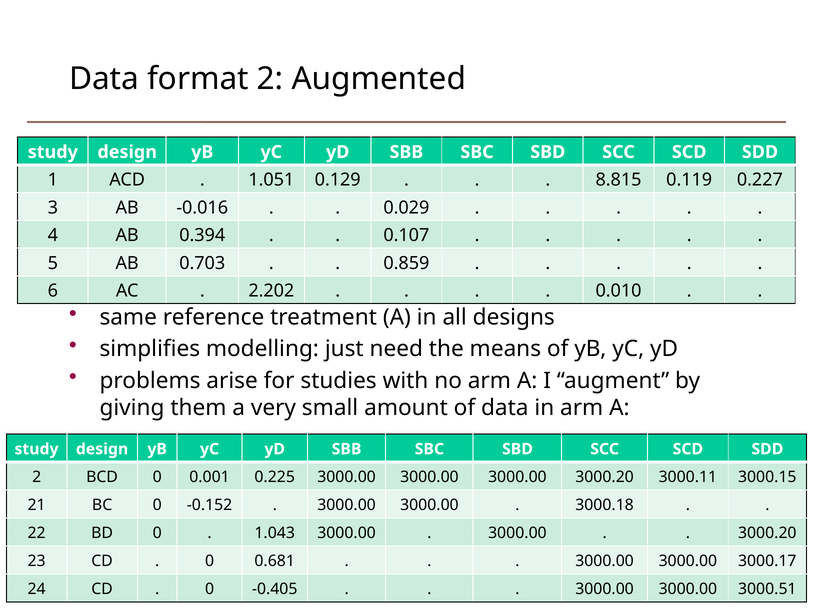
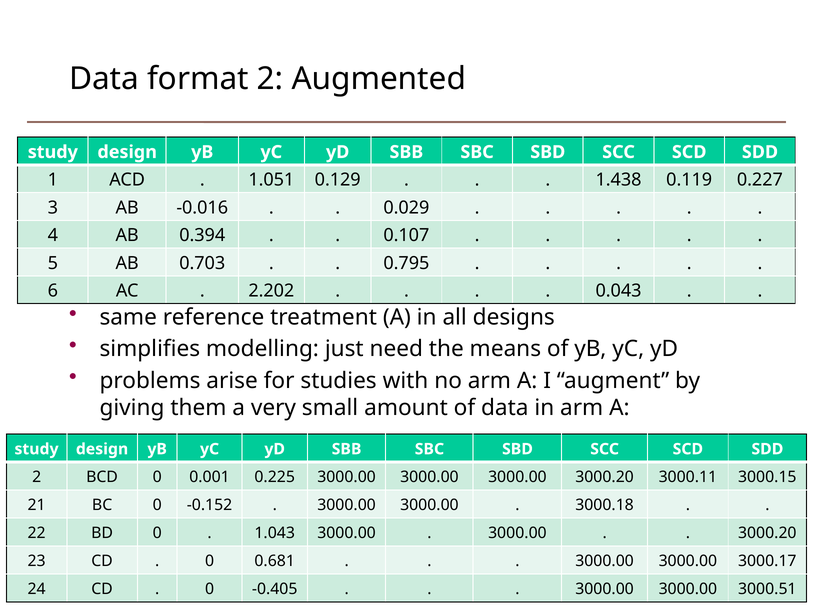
8.815: 8.815 -> 1.438 (619, 180)
0.859: 0.859 -> 0.795 (406, 263)
0.010: 0.010 -> 0.043 (619, 291)
